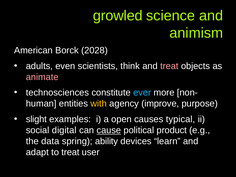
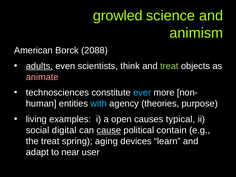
2028: 2028 -> 2088 (94, 50)
adults underline: none -> present (39, 66)
treat colour: pink -> light green (169, 66)
with colour: yellow -> light blue (99, 104)
improve: improve -> theories (160, 104)
slight: slight -> living (36, 119)
product: product -> contain (172, 130)
the data: data -> treat (50, 141)
ability: ability -> aging (106, 141)
to treat: treat -> near (70, 152)
